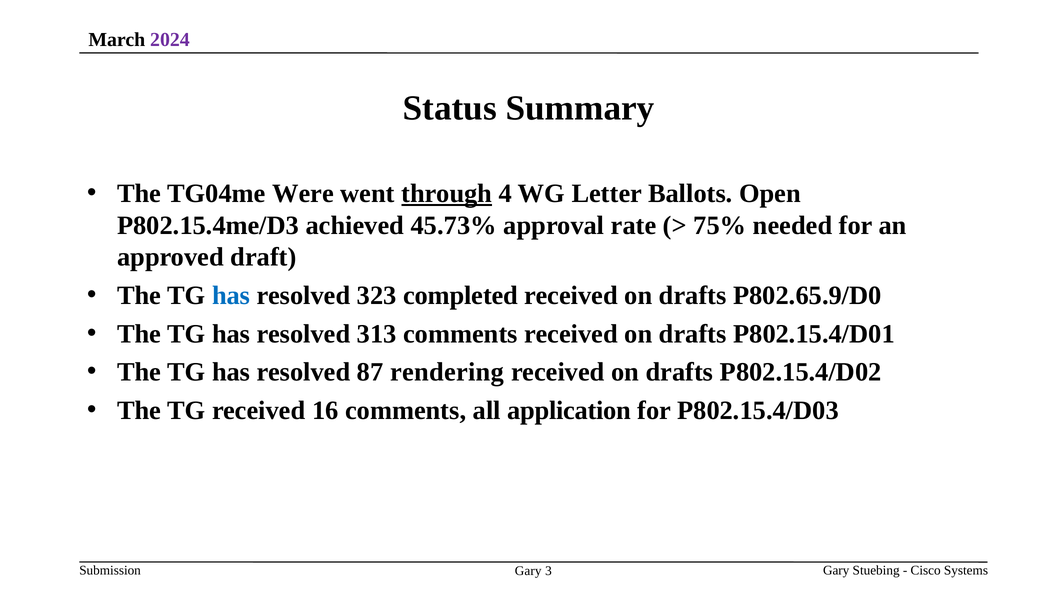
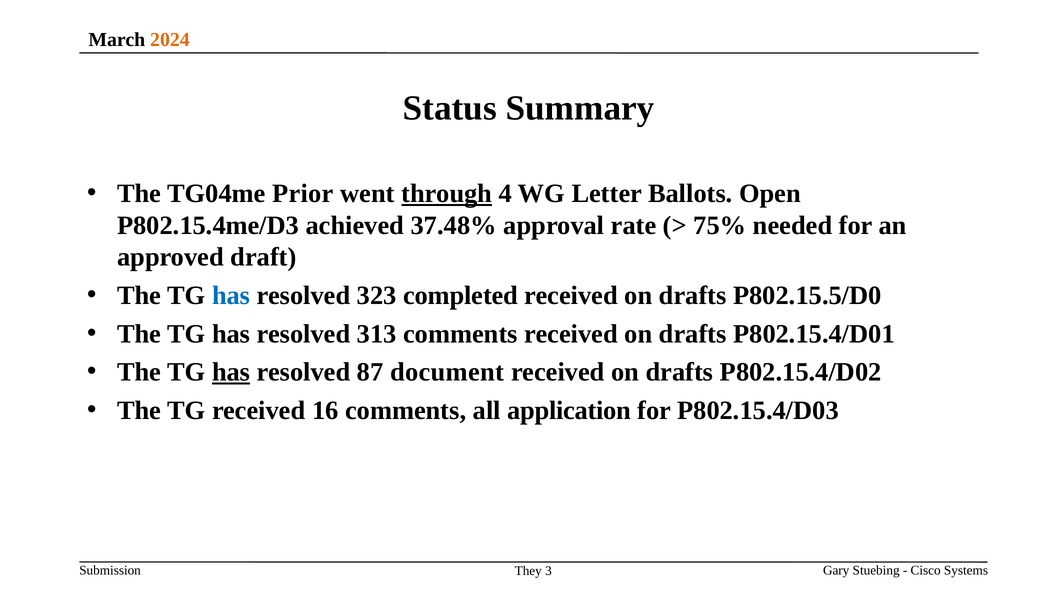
2024 colour: purple -> orange (170, 40)
Were: Were -> Prior (303, 194)
45.73%: 45.73% -> 37.48% (454, 225)
P802.65.9/D0: P802.65.9/D0 -> P802.15.5/D0 (807, 295)
has underline: none -> present (231, 372)
rendering: rendering -> document (447, 372)
Gary: Gary -> They (528, 571)
